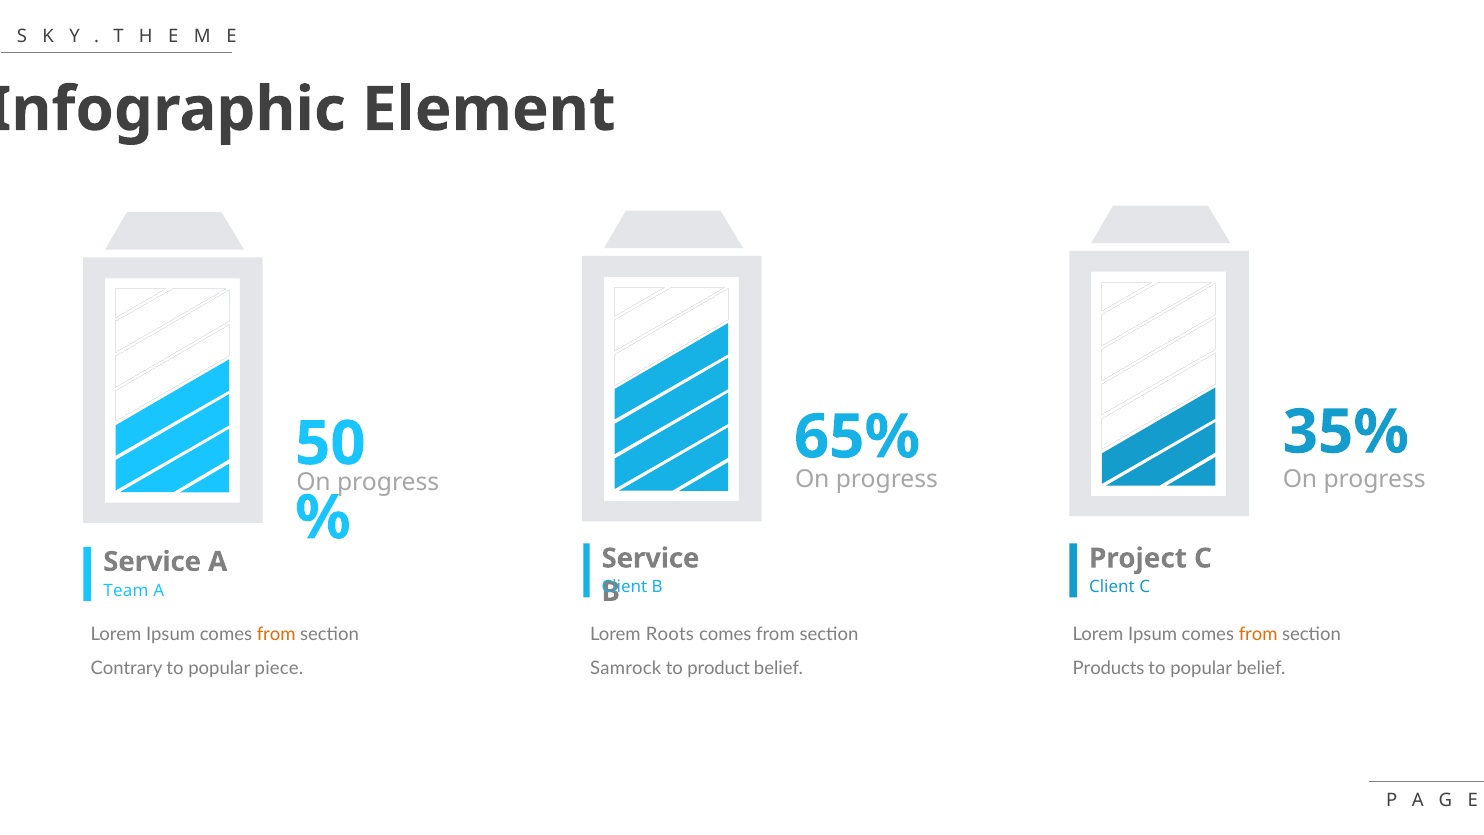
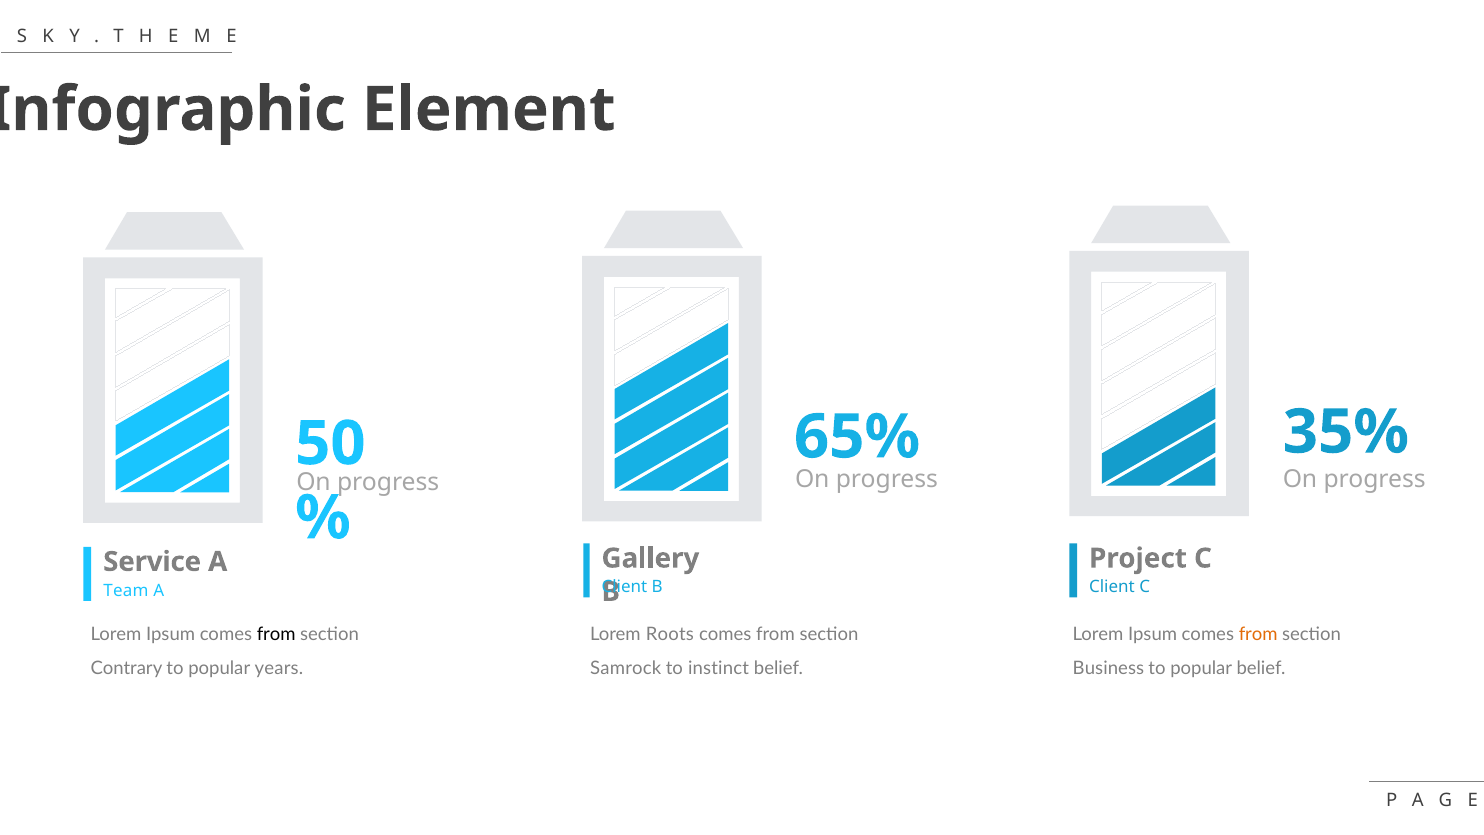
Service: Service -> Gallery (650, 558)
from colour: orange -> black (276, 635)
piece: piece -> years (279, 668)
product: product -> instinct (719, 668)
Products: Products -> Business (1108, 668)
